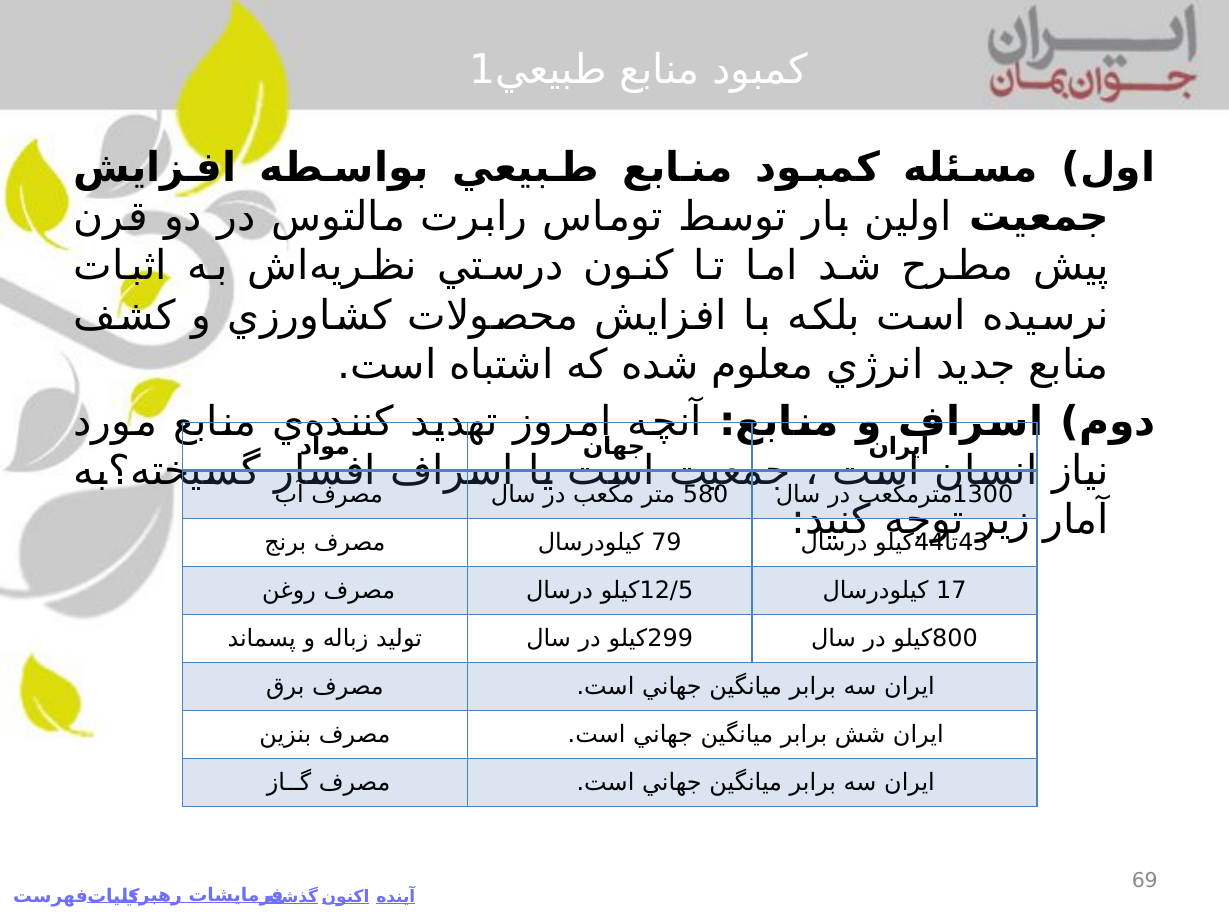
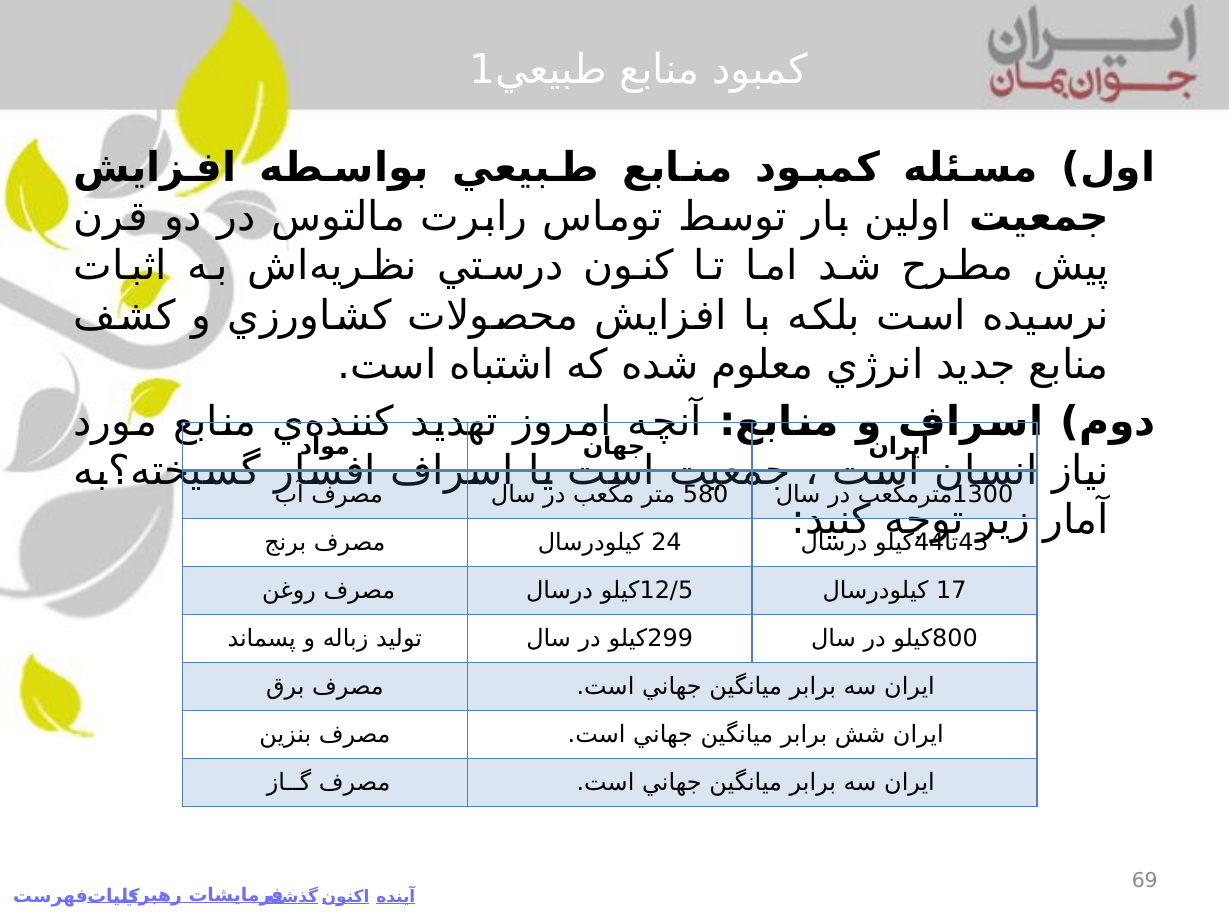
79: 79 -> 24 (666, 543)
